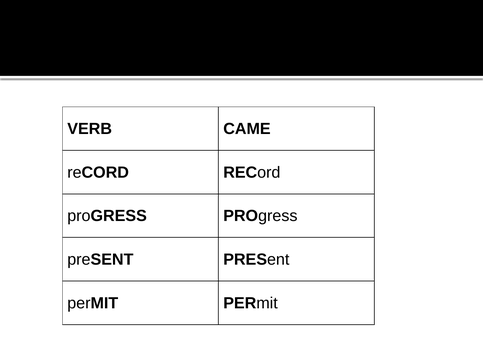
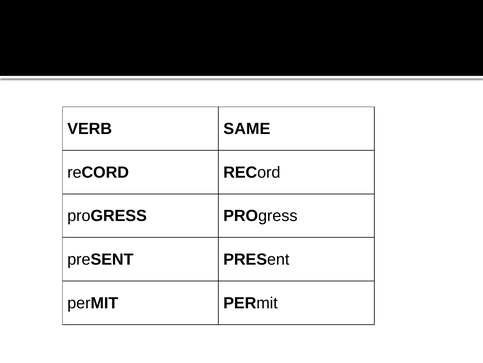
CAME: CAME -> SAME (247, 129)
